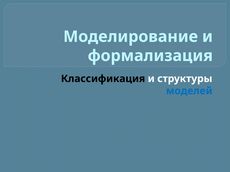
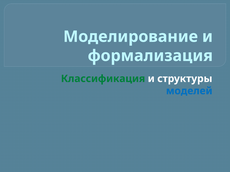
Классификация colour: black -> green (103, 79)
